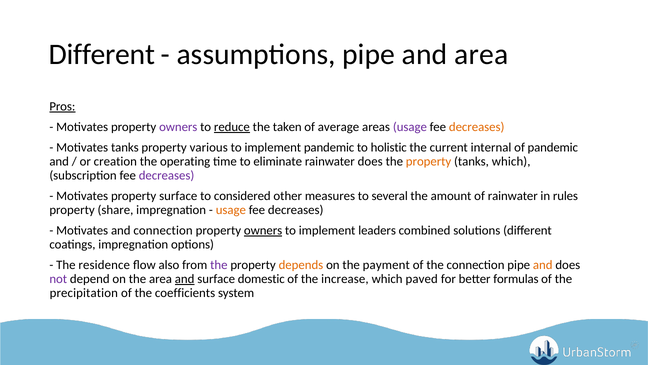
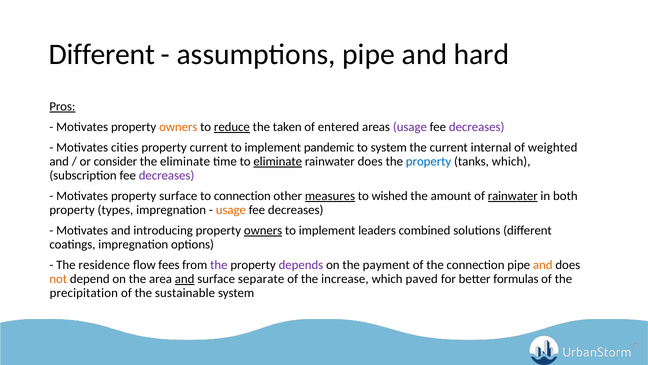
and area: area -> hard (482, 54)
owners colour: purple -> orange (178, 127)
average: average -> entered (339, 127)
decreases colour: orange -> purple (477, 127)
Motivates tanks: tanks -> cities (125, 148)
property various: various -> current (209, 148)
to holistic: holistic -> system (389, 148)
of pandemic: pandemic -> weighted (553, 148)
creation: creation -> consider (115, 161)
the operating: operating -> eliminate (185, 161)
eliminate underline: none -> present (278, 161)
property colour: orange -> blue (429, 161)
to considered: considered -> connection (242, 196)
measures underline: none -> present (330, 196)
several: several -> wished (390, 196)
rainwater underline: none -> present (513, 196)
rules: rules -> both (565, 196)
share: share -> types (115, 210)
and connection: connection -> introducing (163, 230)
also: also -> fees (169, 265)
depends colour: orange -> purple (301, 265)
not colour: purple -> orange (58, 279)
domestic: domestic -> separate (261, 279)
coefficients: coefficients -> sustainable (185, 292)
